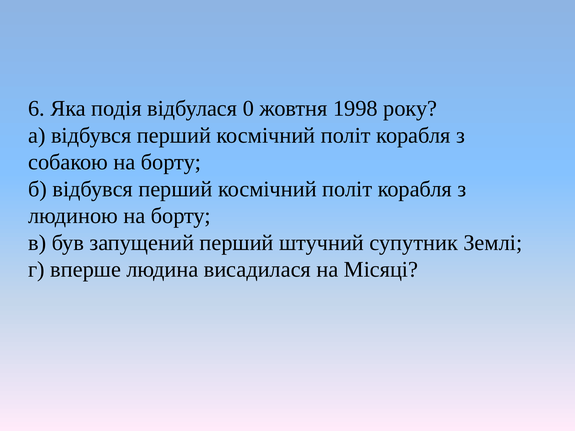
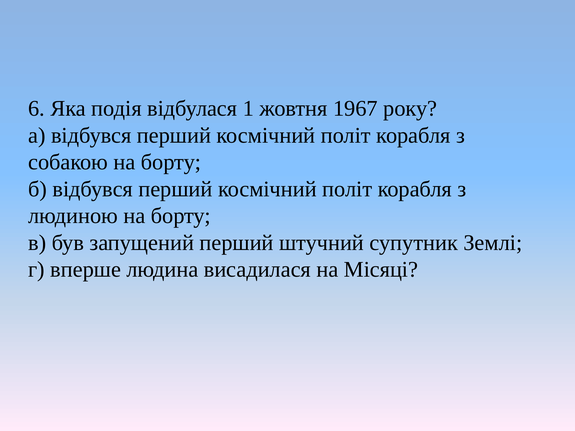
0: 0 -> 1 (248, 109)
1998: 1998 -> 1967 (355, 109)
